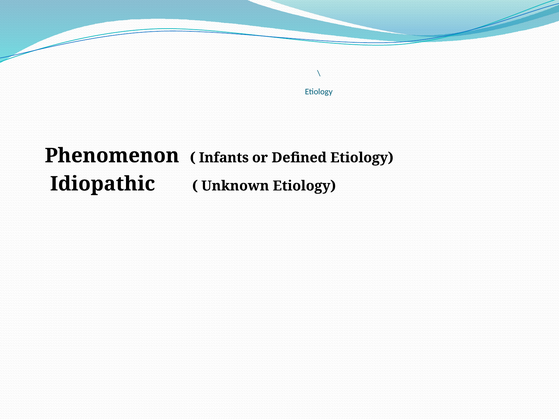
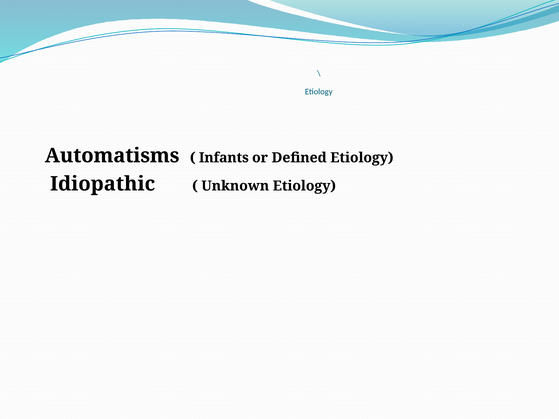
Phenomenon: Phenomenon -> Automatisms (112, 156)
